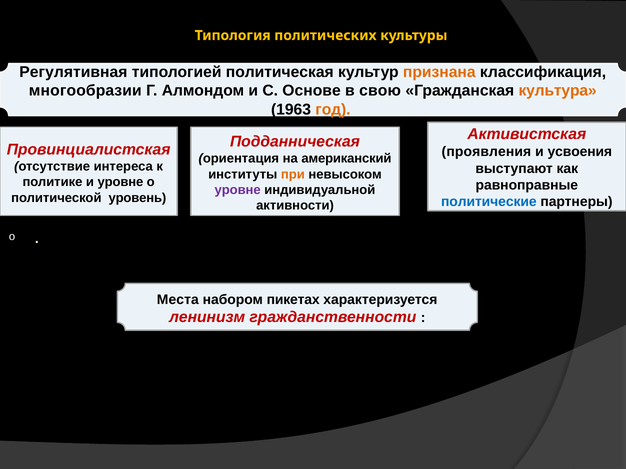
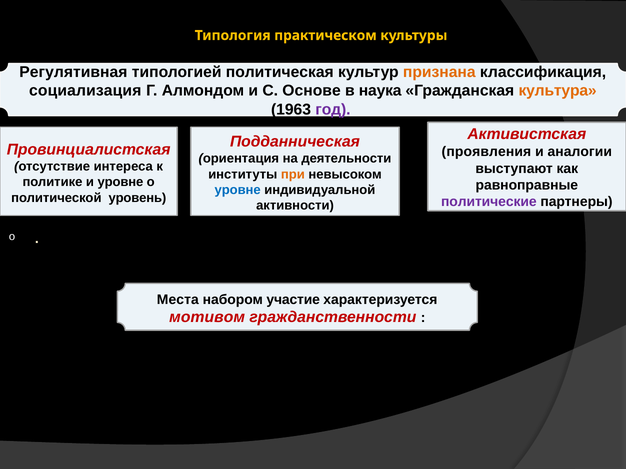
политических: политических -> практическом (325, 35)
многообразии: многообразии -> социализация (85, 91)
свою: свою -> наука (380, 91)
год colour: orange -> purple (333, 110)
усвоения: усвоения -> аналогии (580, 152)
американский: американский -> деятельности (346, 159)
уровне colour: purple -> blue (238, 190)
политические colour: blue -> purple (489, 202)
пикетах: пикетах -> участие (293, 300)
ленинизм: ленинизм -> мотивом (207, 318)
